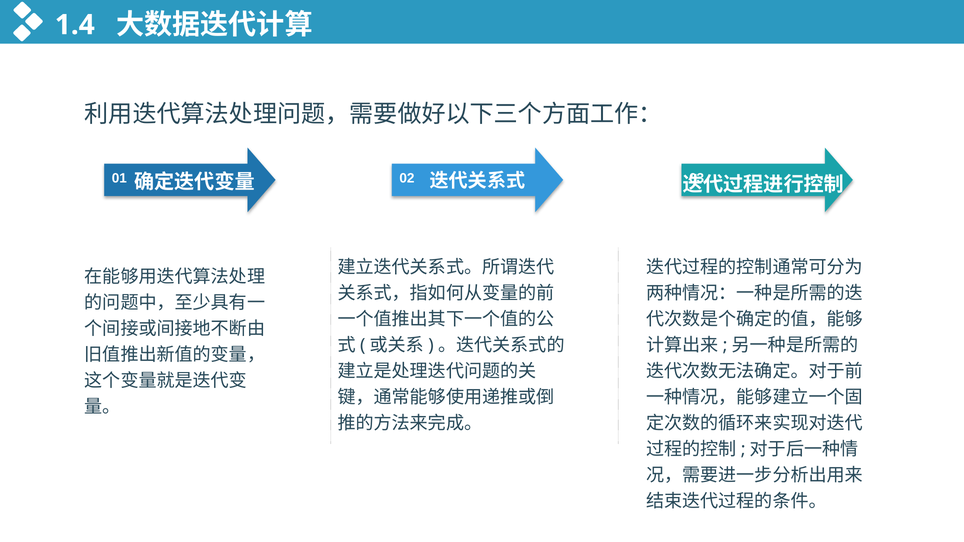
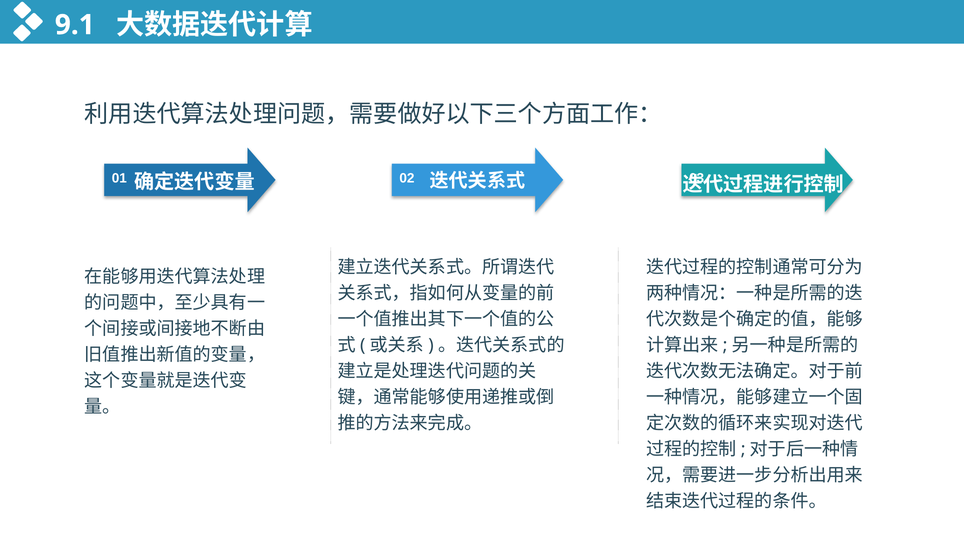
1.4: 1.4 -> 9.1 (75, 25)
